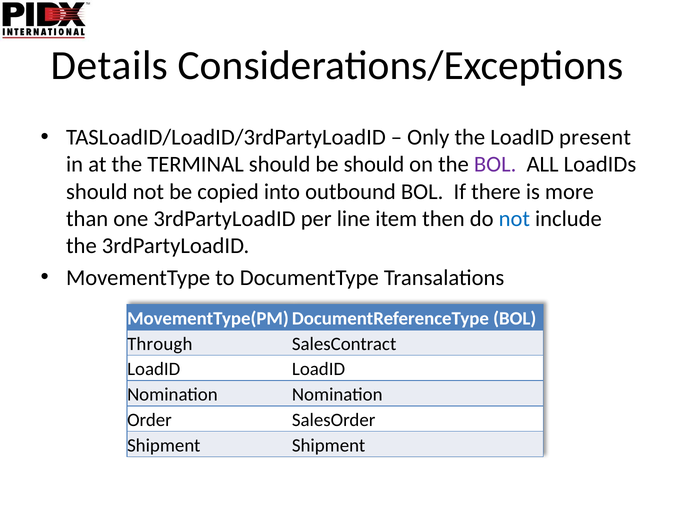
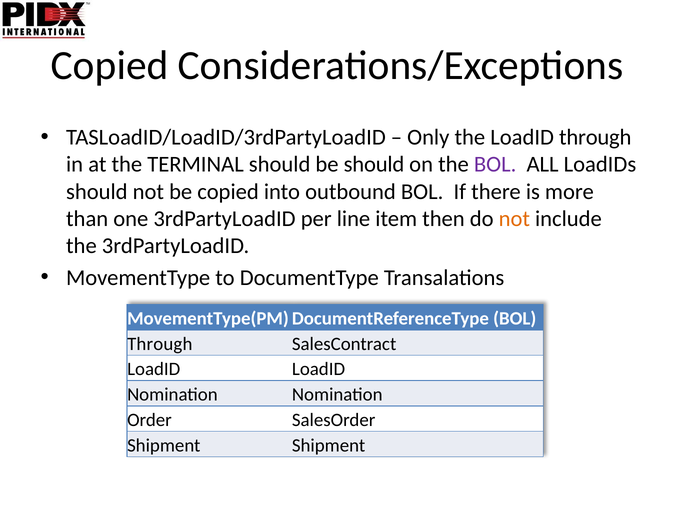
Details: Details -> Copied (110, 66)
LoadID present: present -> through (595, 137)
not colour: blue -> orange (514, 219)
